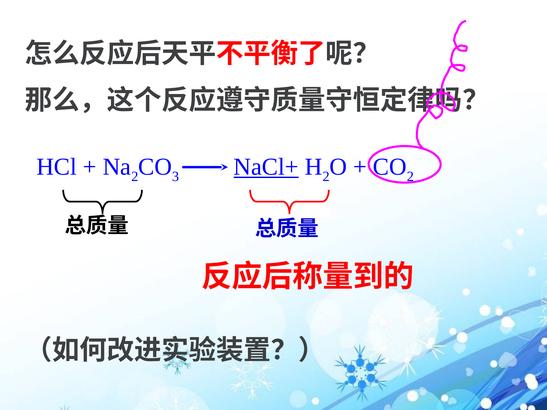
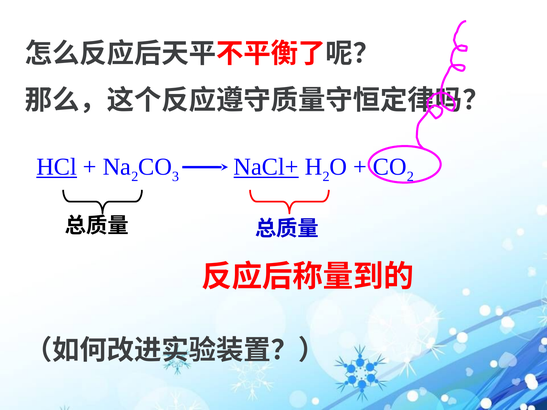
HCl underline: none -> present (57, 167)
